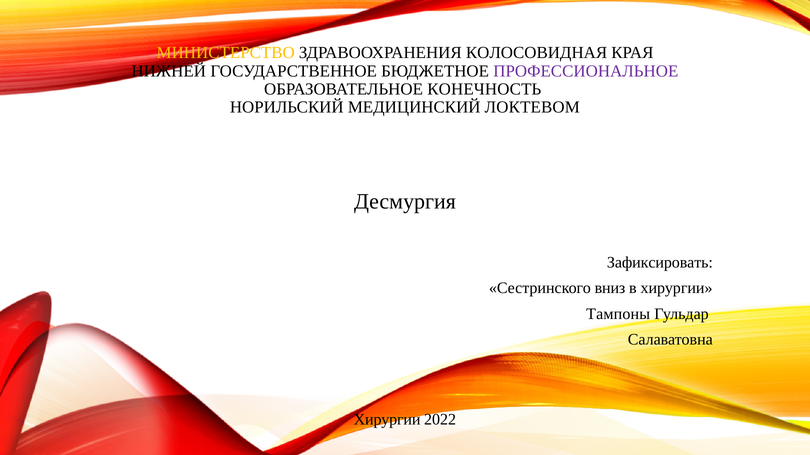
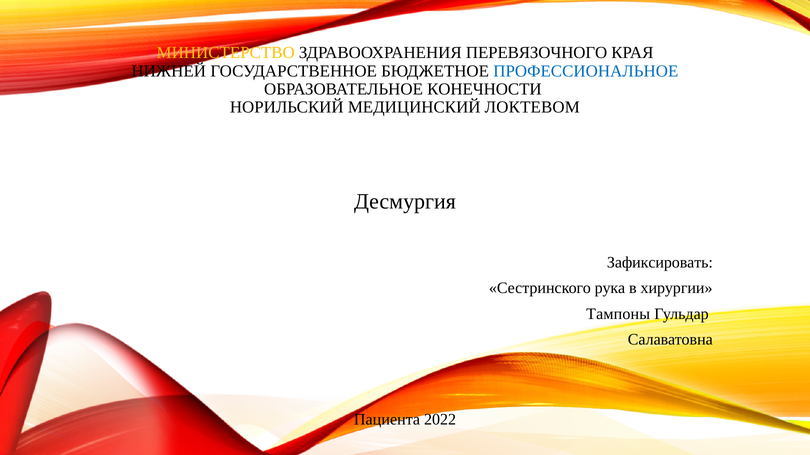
КОЛОСОВИДНАЯ: КОЛОСОВИДНАЯ -> ПЕРЕВЯЗОЧНОГО (537, 53)
ПРОФЕССИОНАЛЬНОЕ colour: purple -> blue (586, 71)
КОНЕЧНОСТЬ: КОНЕЧНОСТЬ -> КОНЕЧНОСТИ (484, 89)
вниз: вниз -> рука (610, 288)
Хирургии: Хирургии -> Пациента (387, 420)
